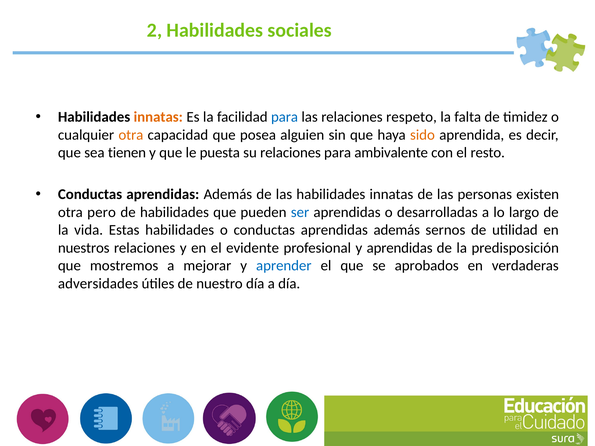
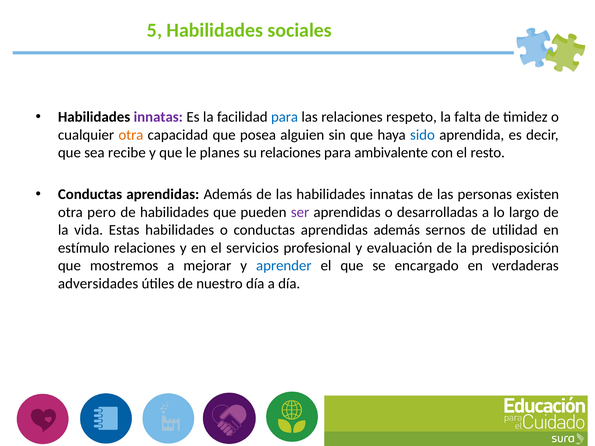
2: 2 -> 5 (155, 30)
innatas colour: orange -> purple (158, 117)
sido colour: orange -> blue (422, 135)
tienen: tienen -> recibe (127, 153)
puesta: puesta -> planes (220, 153)
ser colour: blue -> purple (300, 212)
nuestros: nuestros -> estímulo (84, 248)
evidente: evidente -> servicios (253, 248)
y aprendidas: aprendidas -> evaluación (400, 248)
aprobados: aprobados -> encargado (427, 266)
